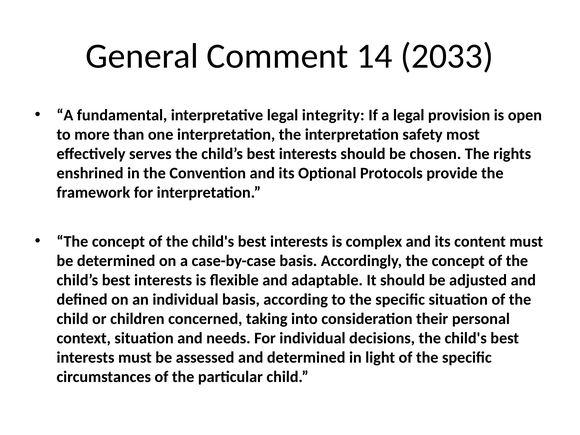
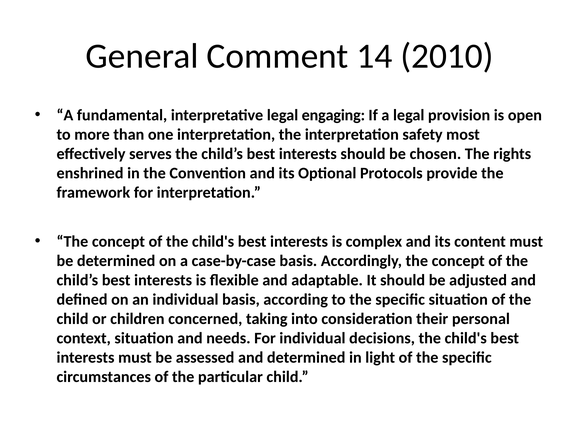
2033: 2033 -> 2010 (447, 56)
integrity: integrity -> engaging (333, 115)
